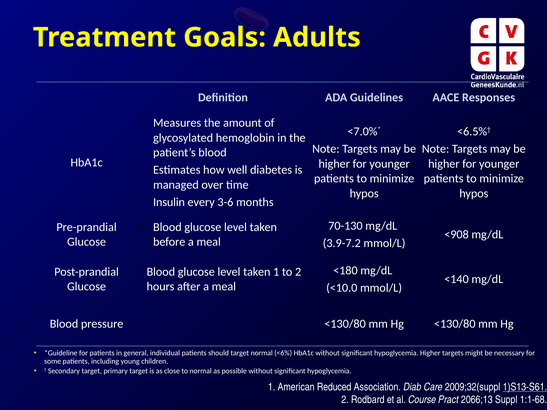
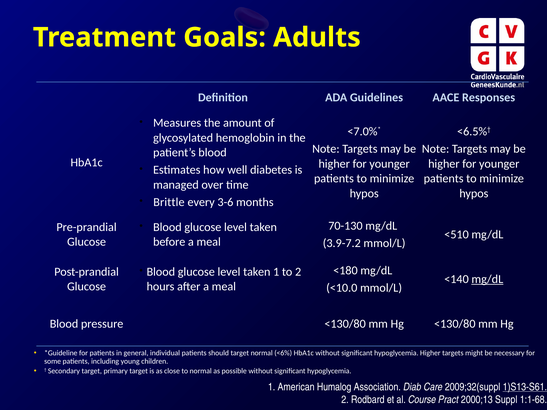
Insulin: Insulin -> Brittle (169, 202)
<908: <908 -> <510 (457, 235)
mg/dL underline: none -> present (487, 279)
Reduced: Reduced -> Humalog (334, 387)
2066;13: 2066;13 -> 2000;13 (477, 400)
